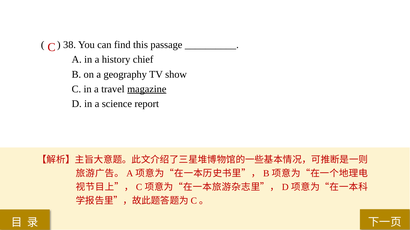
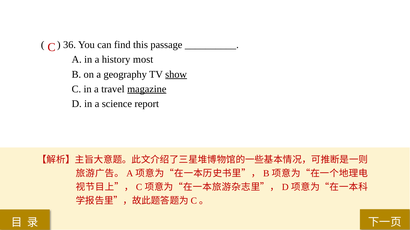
38: 38 -> 36 (70, 45)
chief: chief -> most (143, 60)
show underline: none -> present (176, 75)
